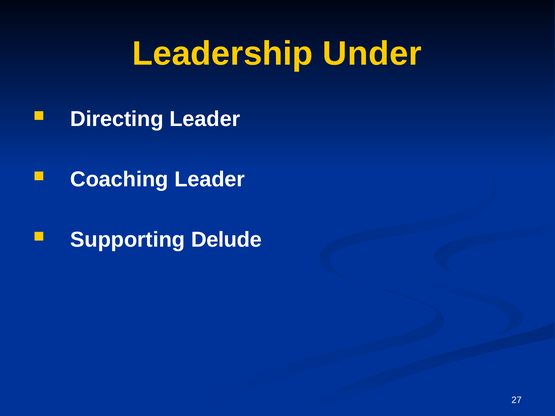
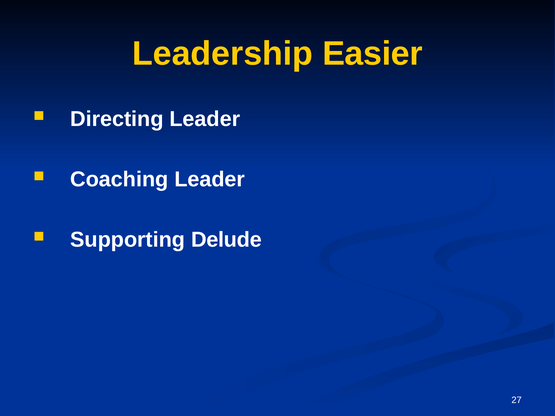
Under: Under -> Easier (372, 54)
